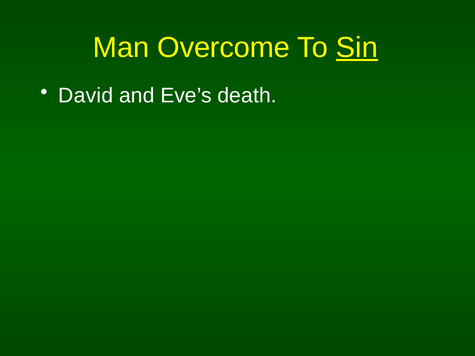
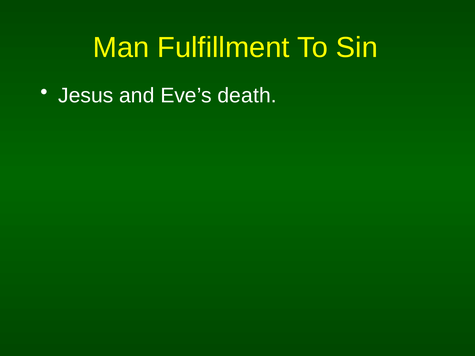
Overcome: Overcome -> Fulfillment (223, 48)
Sin underline: present -> none (357, 48)
David: David -> Jesus (86, 96)
